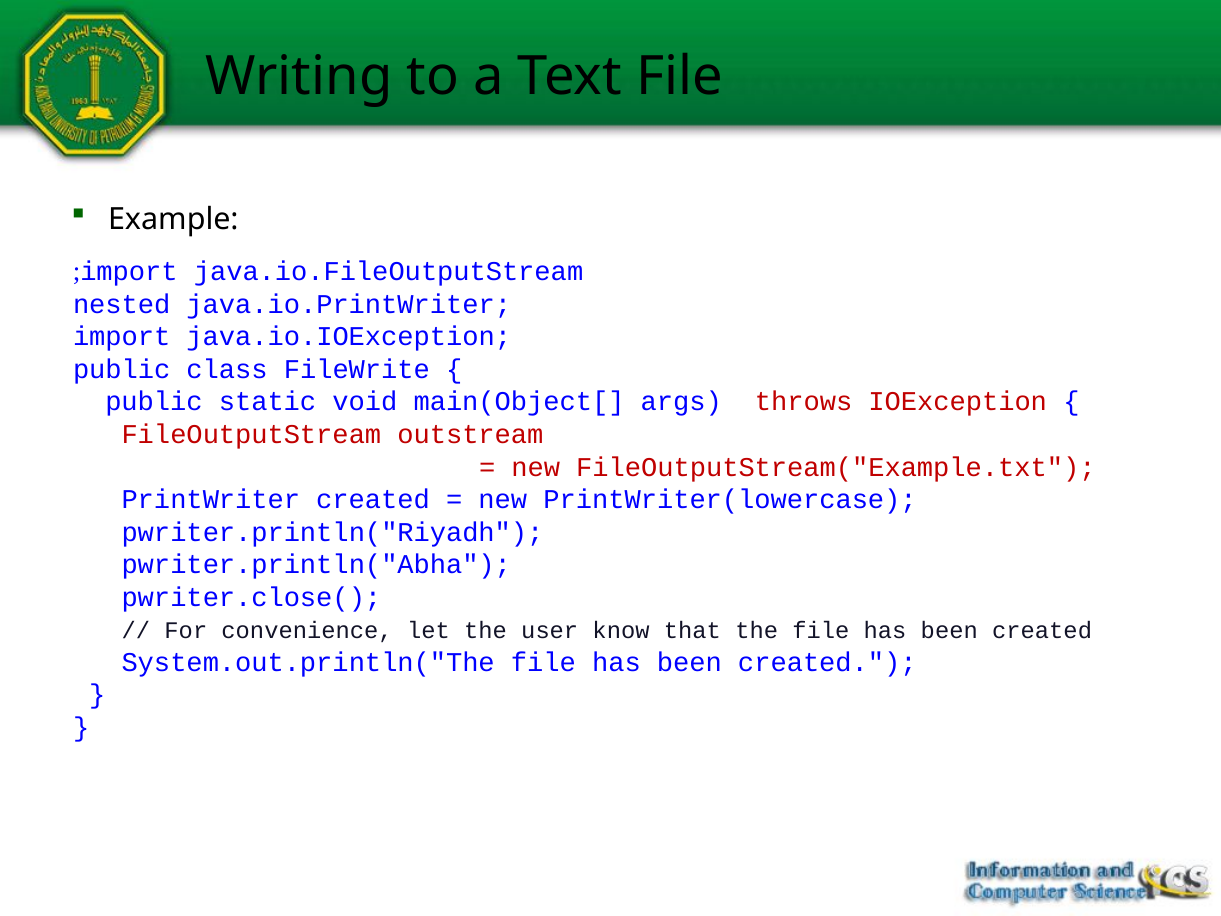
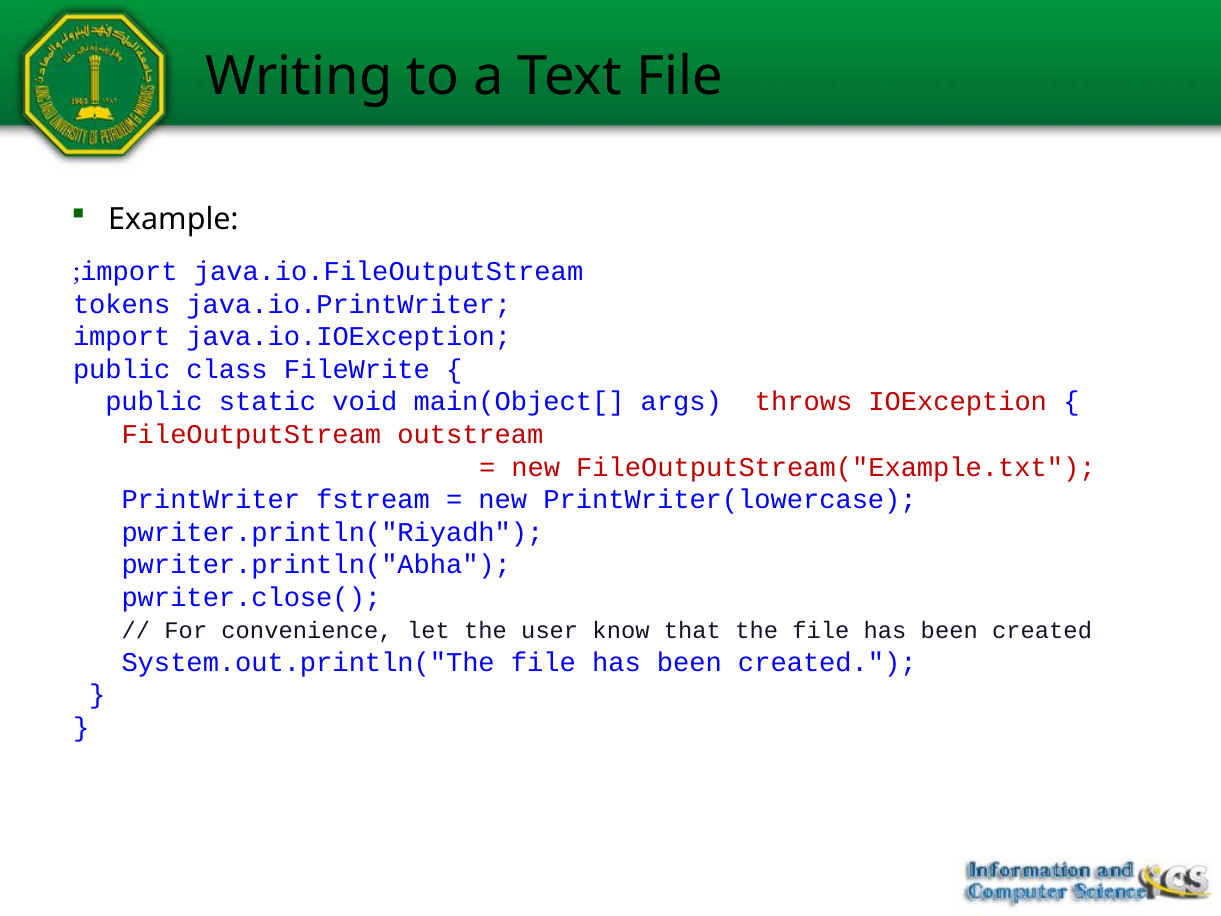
nested: nested -> tokens (122, 304)
PrintWriter created: created -> fstream (373, 500)
